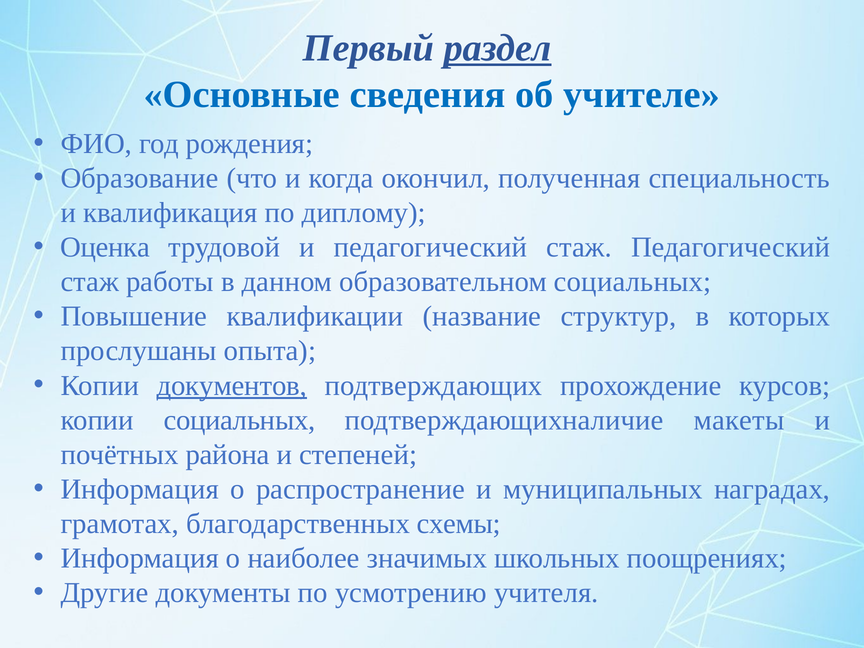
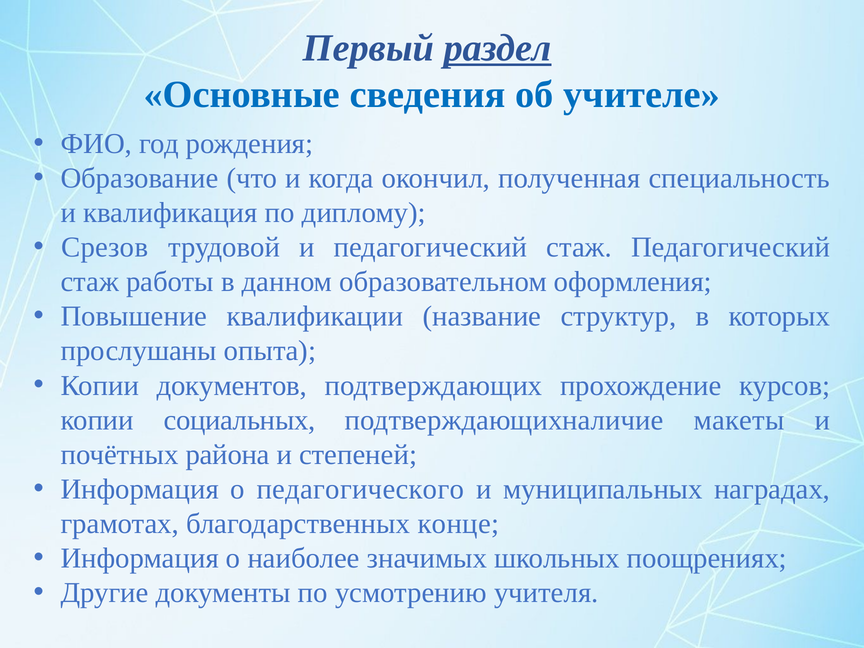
Оценка: Оценка -> Срезов (105, 247)
образовательном социальных: социальных -> оформления (633, 282)
документов underline: present -> none (232, 386)
распространение: распространение -> педагогического (360, 489)
схемы: схемы -> конце (458, 524)
